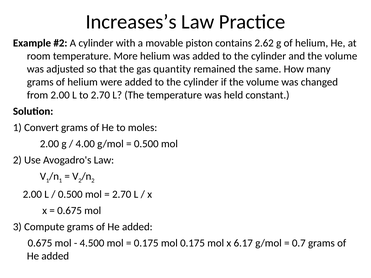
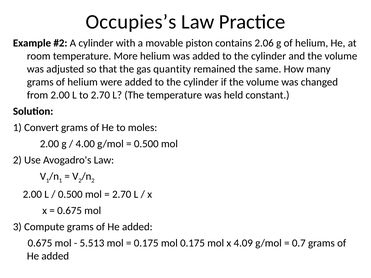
Increases’s: Increases’s -> Occupies’s (131, 22)
2.62: 2.62 -> 2.06 (264, 43)
4.500: 4.500 -> 5.513 (92, 243)
6.17: 6.17 -> 4.09 (243, 243)
